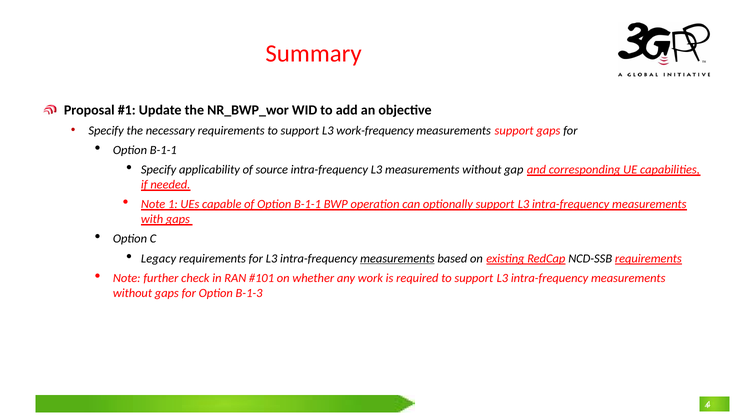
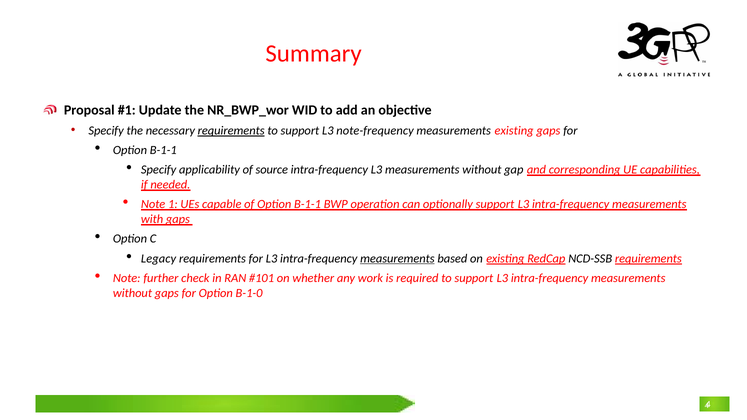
requirements underline: none -> present (231, 131)
work-frequency: work-frequency -> note-frequency (375, 131)
measurements support: support -> existing (514, 131)
B-1-3: B-1-3 -> B-1-0 (249, 293)
